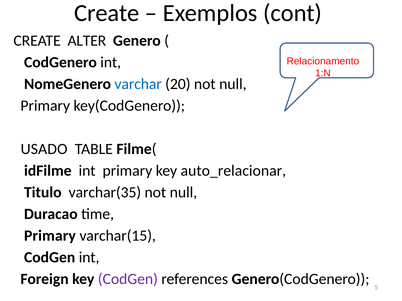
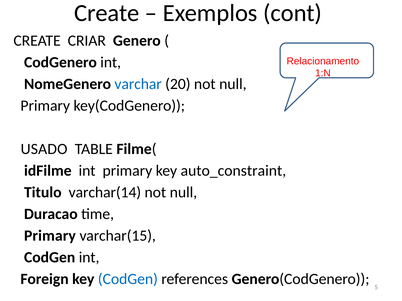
ALTER: ALTER -> CRIAR (87, 41)
auto_relacionar: auto_relacionar -> auto_constraint (233, 171)
varchar(35: varchar(35 -> varchar(14 (105, 193)
CodGen colour: purple -> blue (128, 279)
